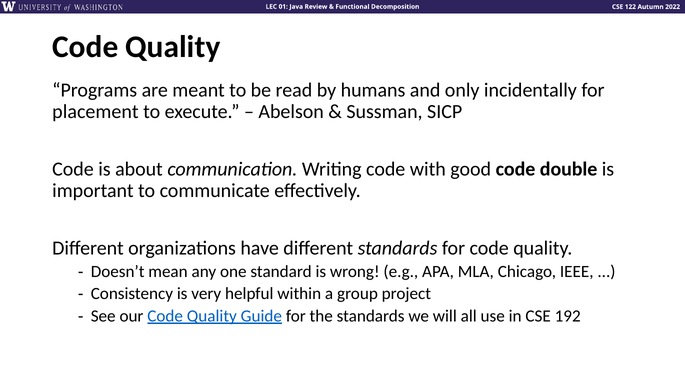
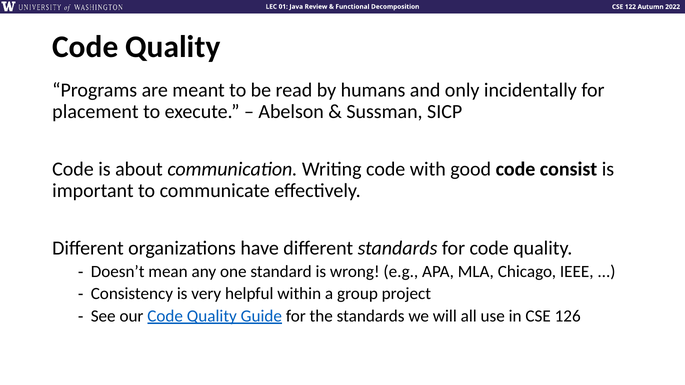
double: double -> consist (569, 169)
192: 192 -> 126 (568, 316)
